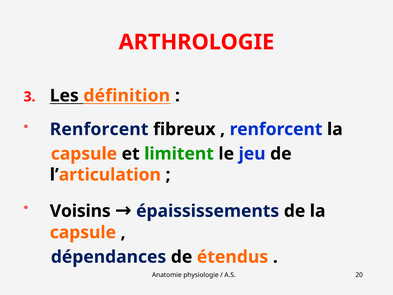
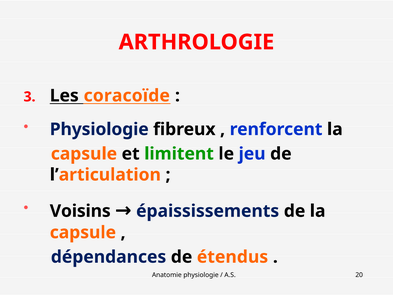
définition: définition -> coracoïde (127, 96)
Renforcent: Renforcent -> Physiologie (99, 129)
